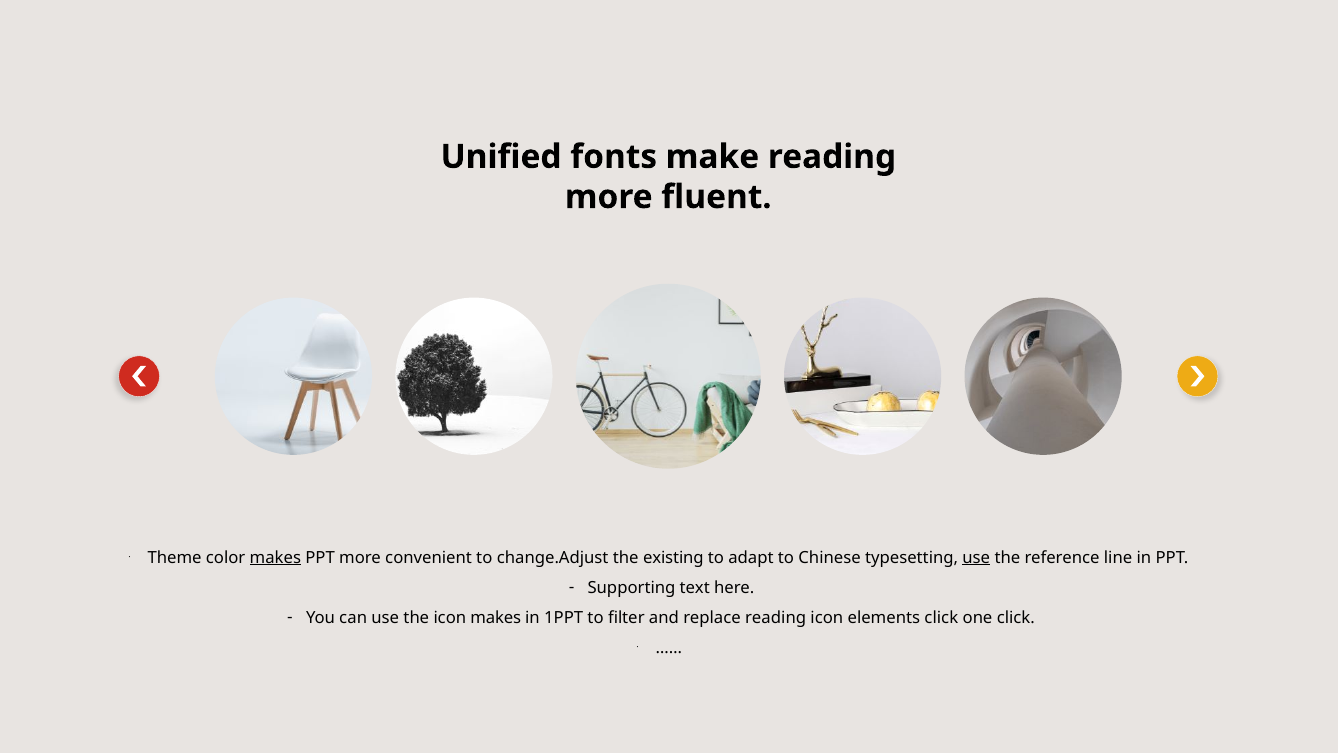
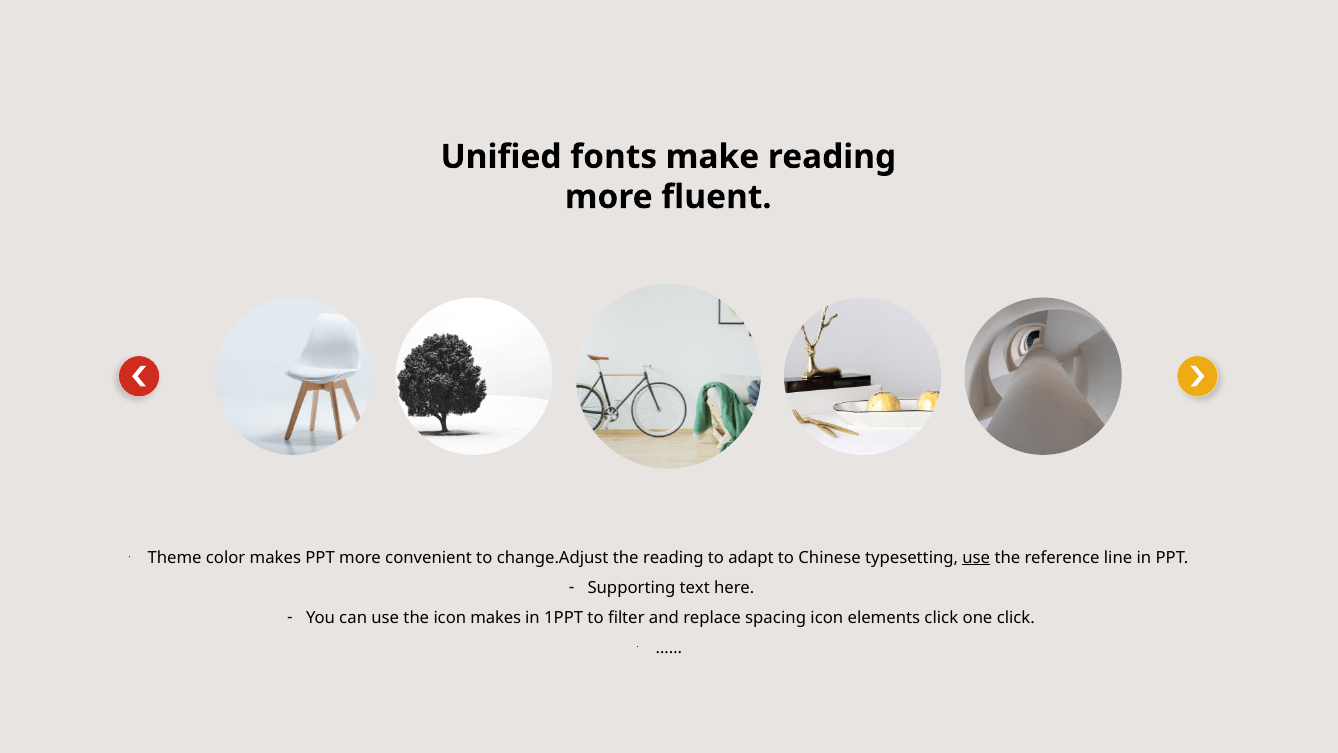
makes underline: present -> none (275, 557)
the existing: existing -> reading (673, 557)
replace reading: reading -> spacing (776, 618)
